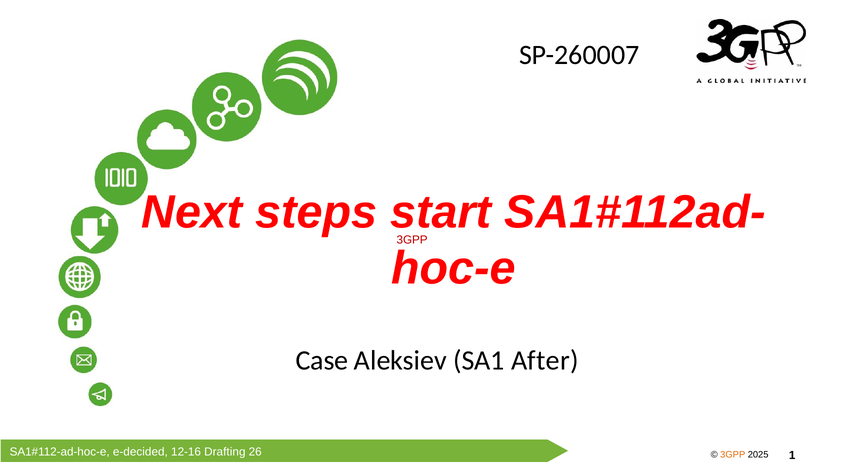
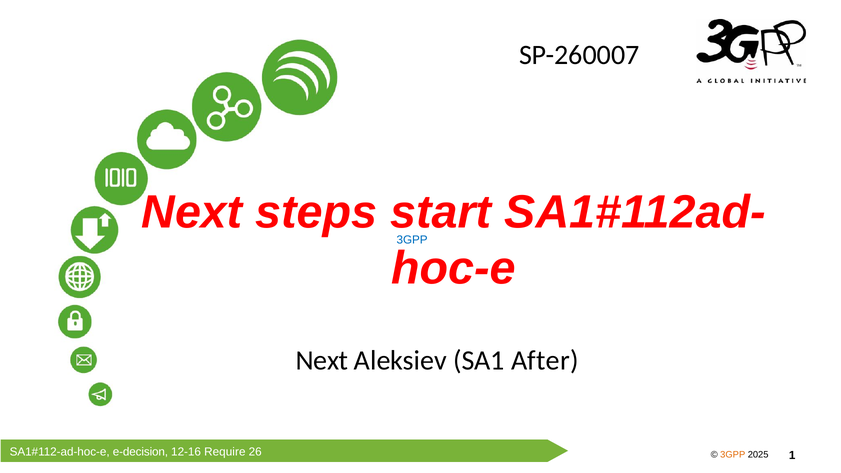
3GPP colour: red -> blue (412, 240)
Case: Case -> Next (322, 361)
e-decided: e-decided -> e-decision (140, 452)
Drafting: Drafting -> Require (225, 452)
